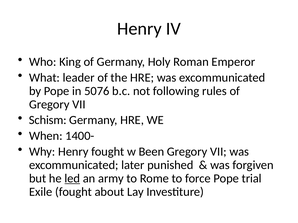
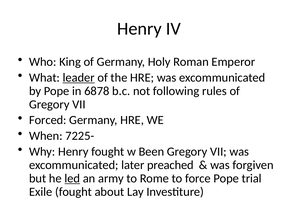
leader underline: none -> present (79, 78)
5076: 5076 -> 6878 (97, 91)
Schism: Schism -> Forced (48, 120)
1400-: 1400- -> 7225- (80, 136)
punished: punished -> preached (170, 165)
